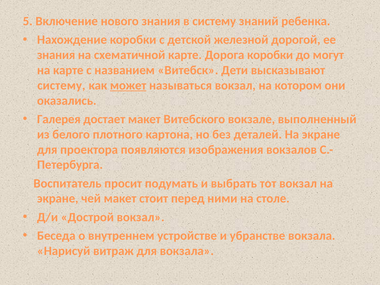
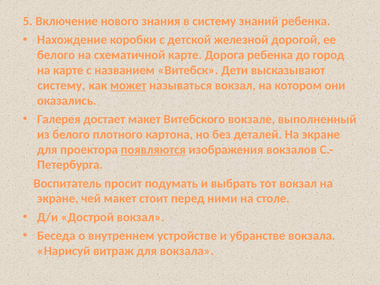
знания: знания -> белого (56, 55)
Дорога коробки: коробки -> ребенка (270, 55)
могут: могут -> город (328, 55)
появляются underline: none -> present (153, 150)
